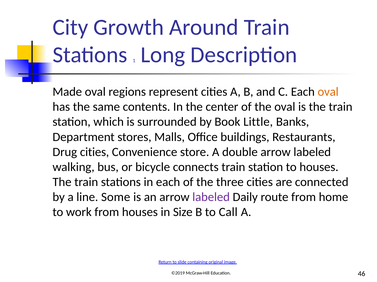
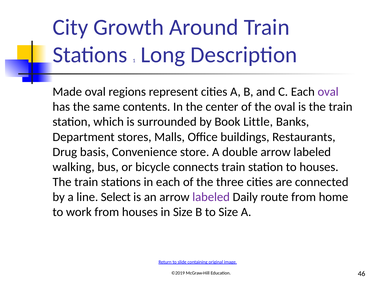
oval colour: orange -> purple (328, 92)
Drug cities: cities -> basis (94, 152)
Some: Some -> Select (116, 198)
to Call: Call -> Size (228, 213)
